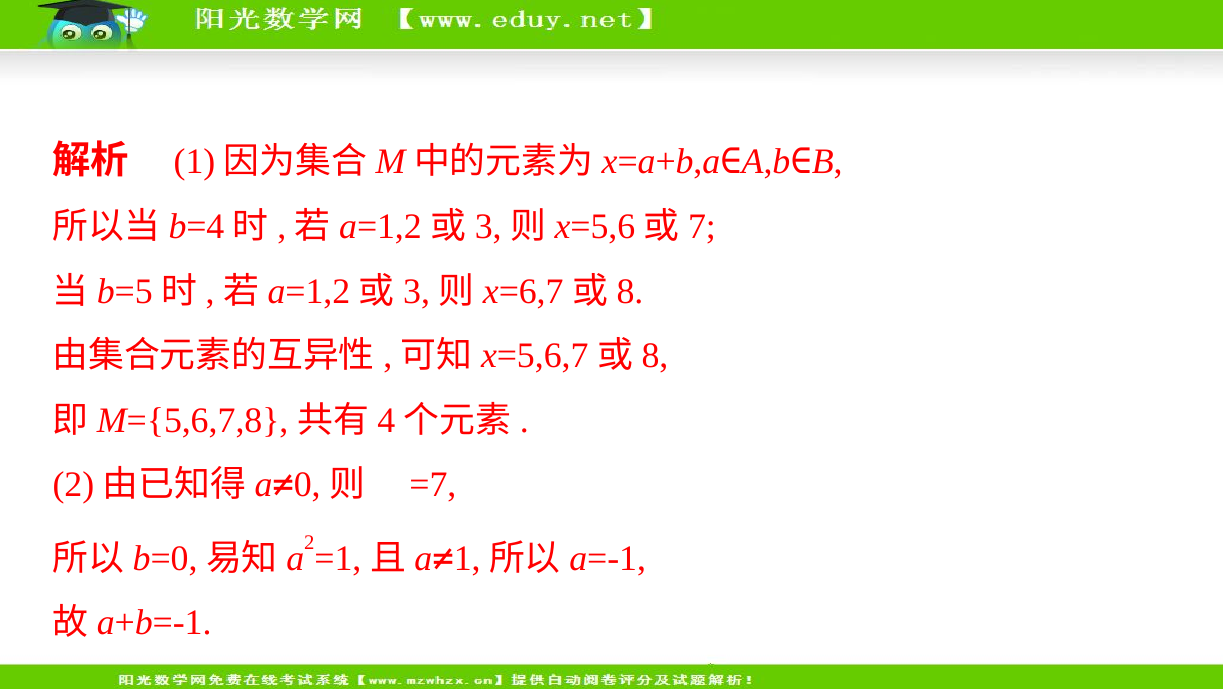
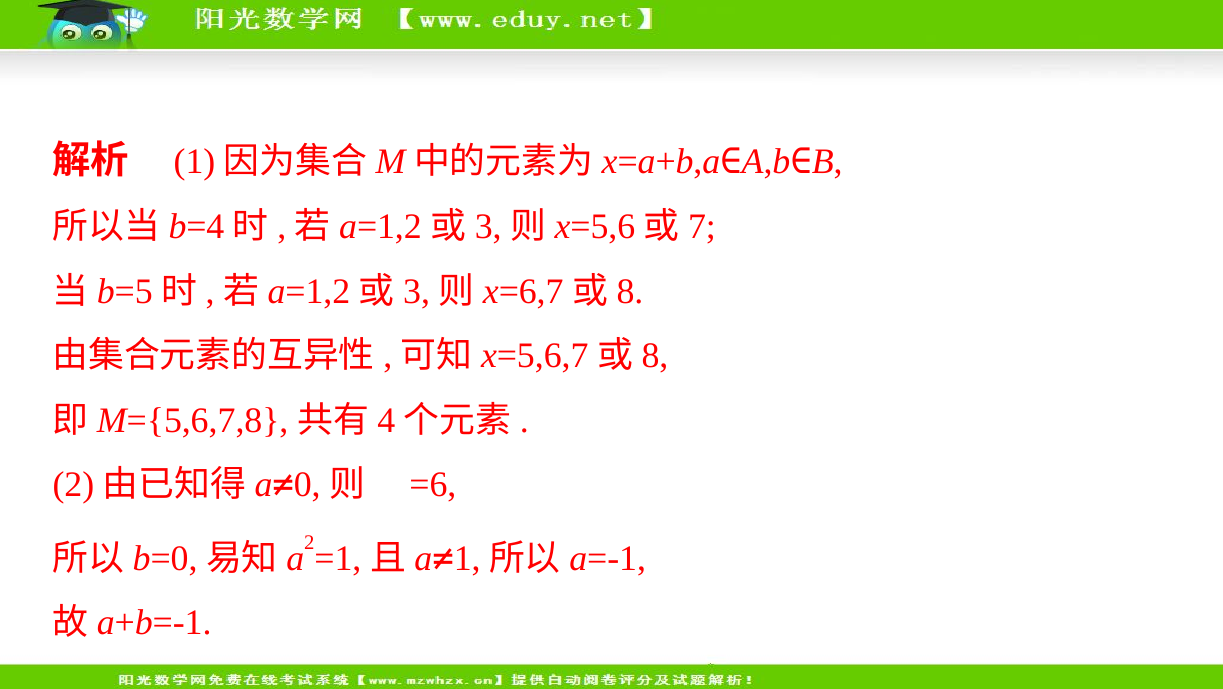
=7: =7 -> =6 (433, 485)
